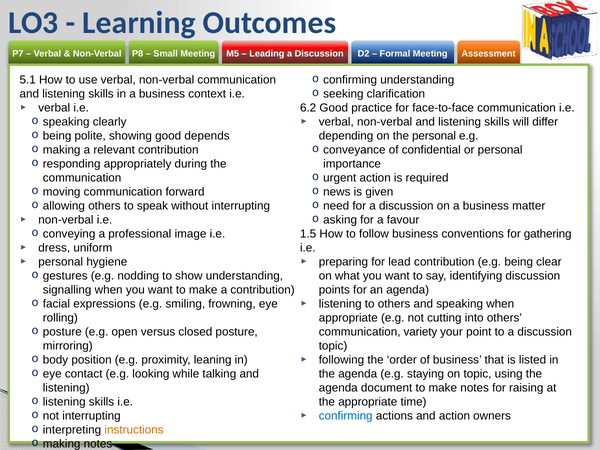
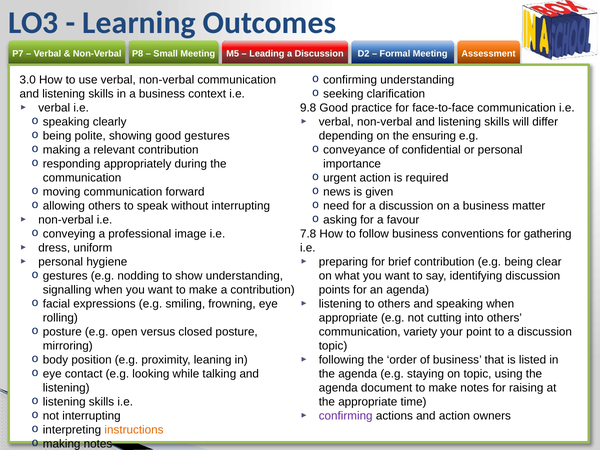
5.1: 5.1 -> 3.0 (28, 80)
6.2: 6.2 -> 9.8 (308, 108)
good depends: depends -> gestures (207, 136)
the personal: personal -> ensuring (434, 136)
1.5: 1.5 -> 7.8 (308, 234)
lead: lead -> brief (400, 262)
confirming colour: blue -> purple (346, 416)
